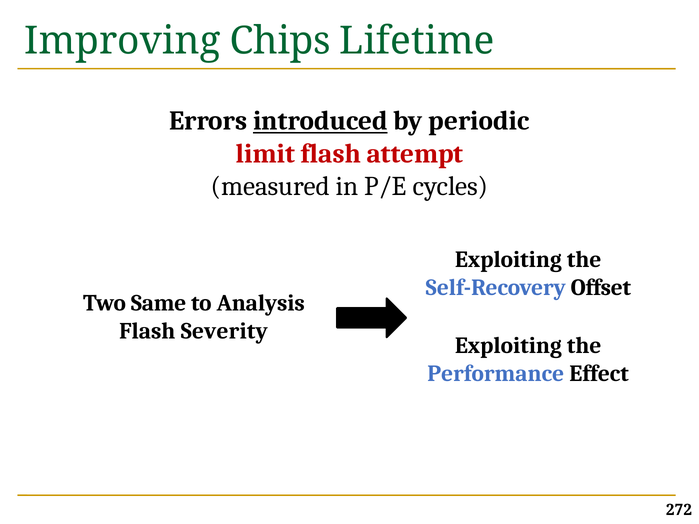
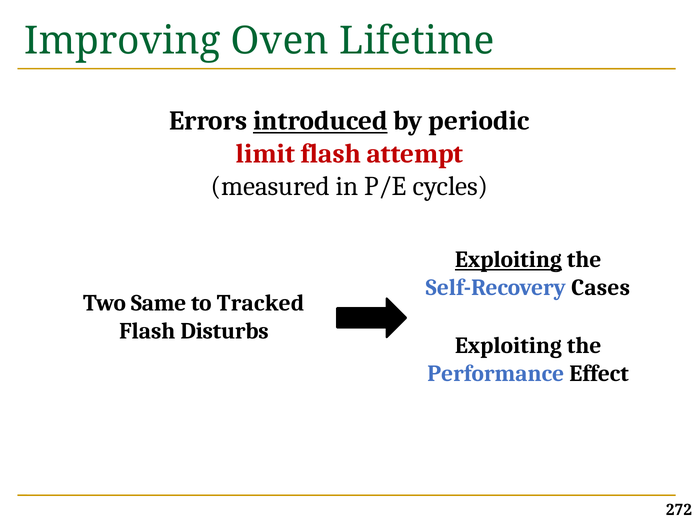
Chips: Chips -> Oven (280, 41)
Exploiting underline: none -> present (508, 260)
Offset: Offset -> Cases (601, 288)
Analysis: Analysis -> Tracked (261, 303)
Severity: Severity -> Disturbs (225, 331)
